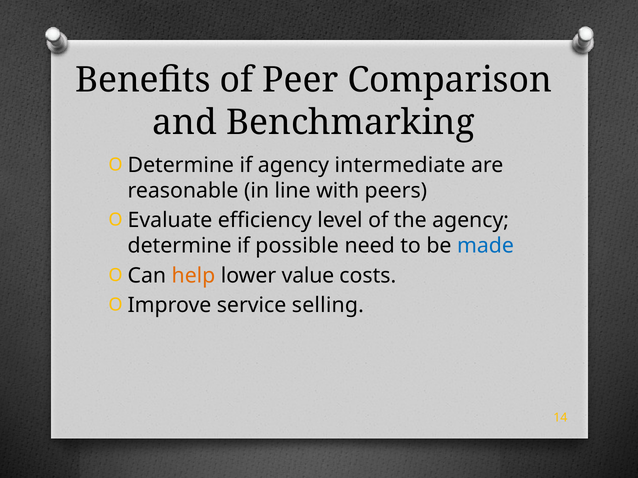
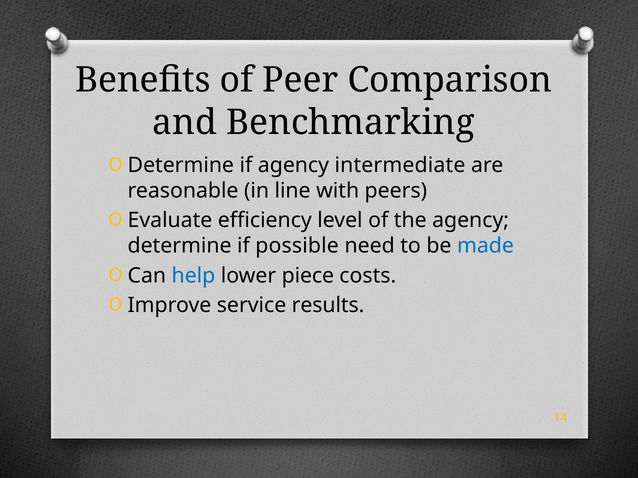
help colour: orange -> blue (193, 276)
value: value -> piece (308, 276)
selling: selling -> results (328, 306)
